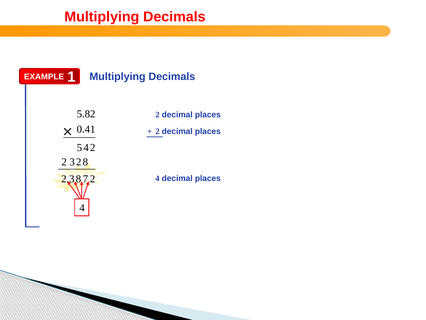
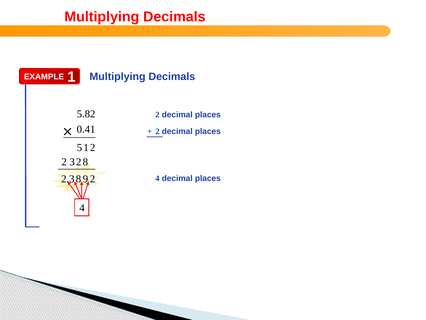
5 4: 4 -> 1 (86, 147)
7: 7 -> 9 (85, 179)
